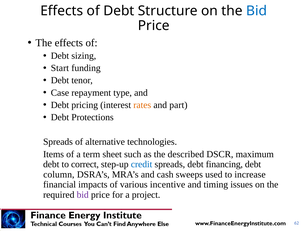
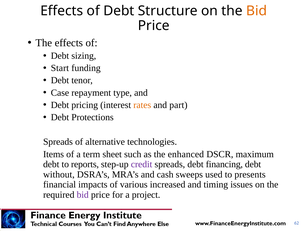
Bid colour: blue -> orange (257, 11)
described: described -> enhanced (186, 154)
correct: correct -> reports (85, 164)
credit colour: blue -> purple (142, 164)
column: column -> without (59, 174)
increase: increase -> presents (250, 174)
incentive: incentive -> increased (168, 185)
